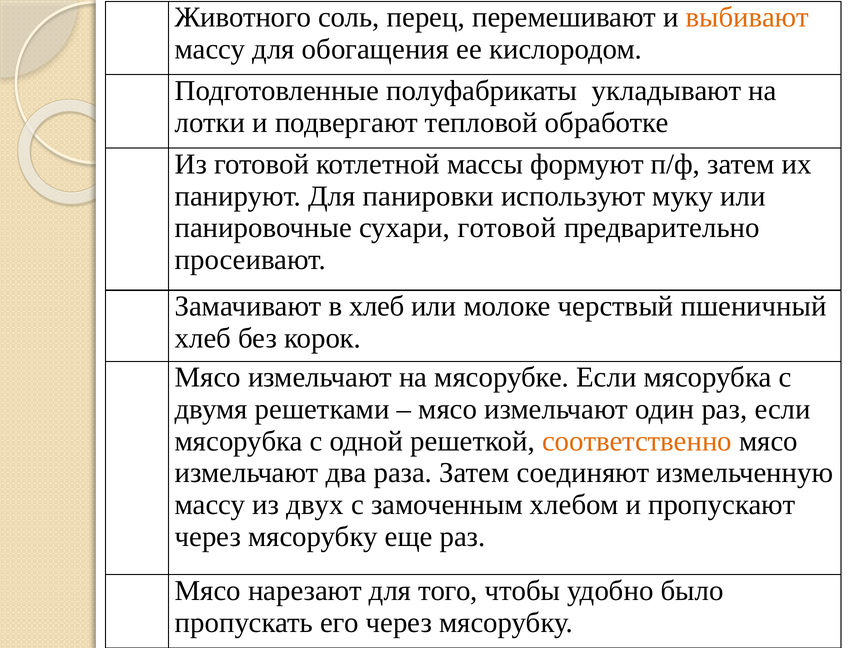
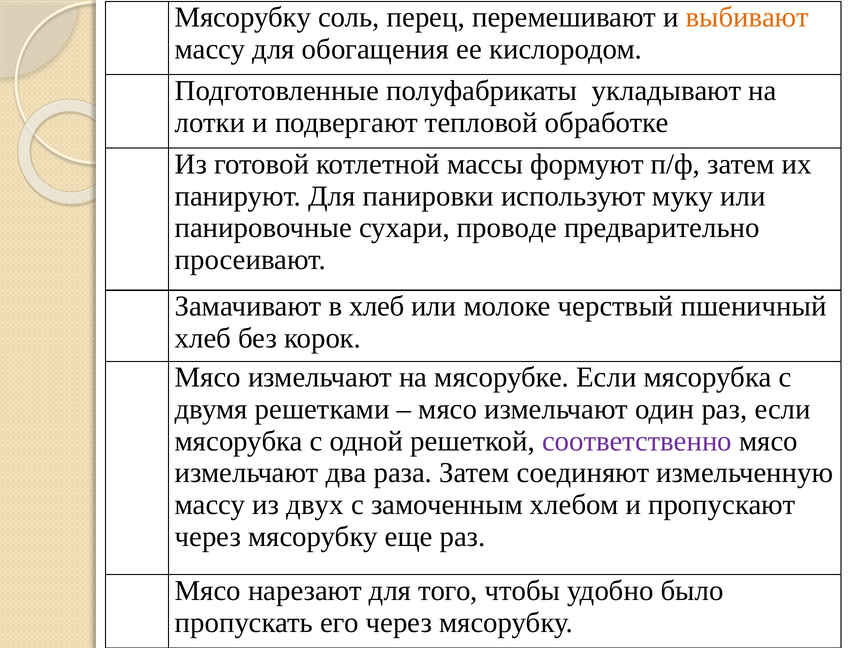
Животного: Животного -> Мясорубку (243, 17)
сухари готовой: готовой -> проводе (507, 228)
соответственно colour: orange -> purple (637, 442)
